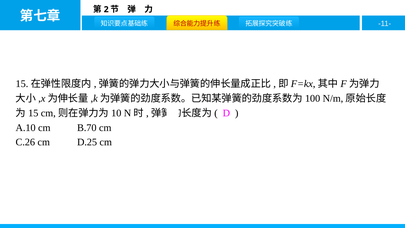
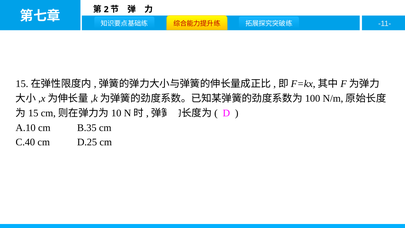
B.70: B.70 -> B.35 (87, 128)
C.26: C.26 -> C.40 (25, 142)
